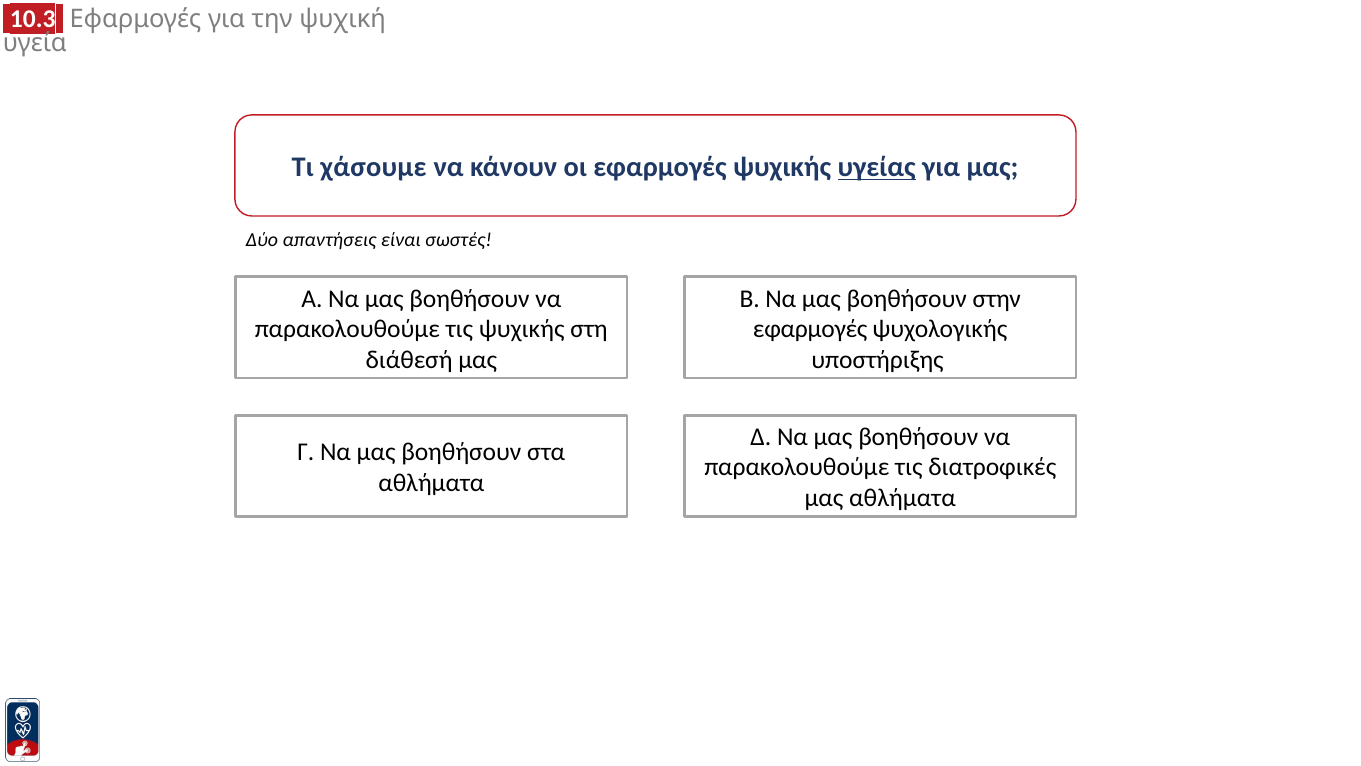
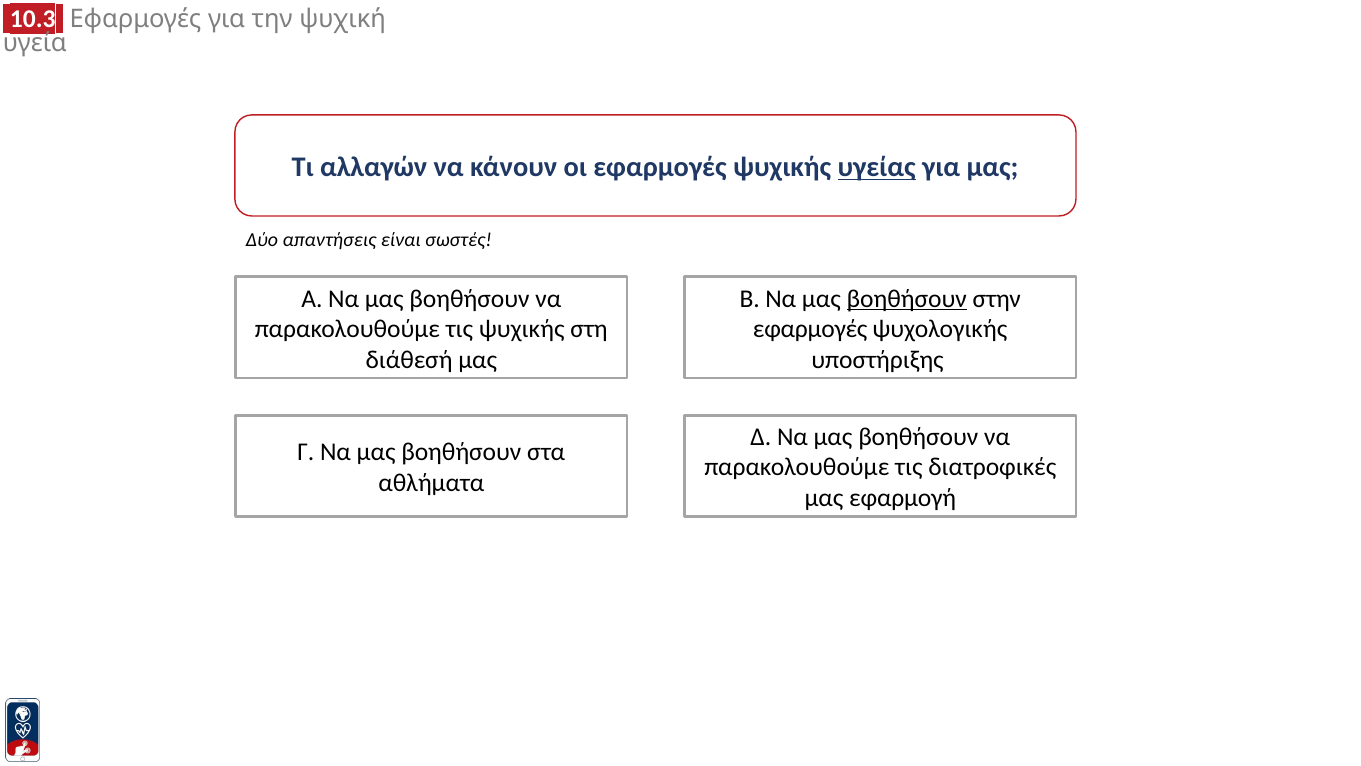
χάσουμε: χάσουμε -> αλλαγών (374, 167)
βοηθήσουν underline: none -> present (907, 298)
μας αθλήματα: αθλήματα -> εφαρμογή (903, 498)
